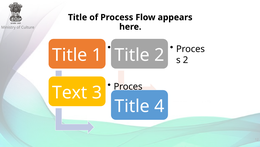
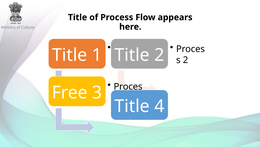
Text: Text -> Free (70, 92)
